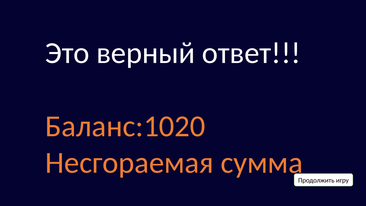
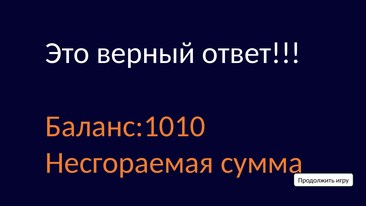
Баланс:1020: Баланс:1020 -> Баланс:1010 (125, 126)
